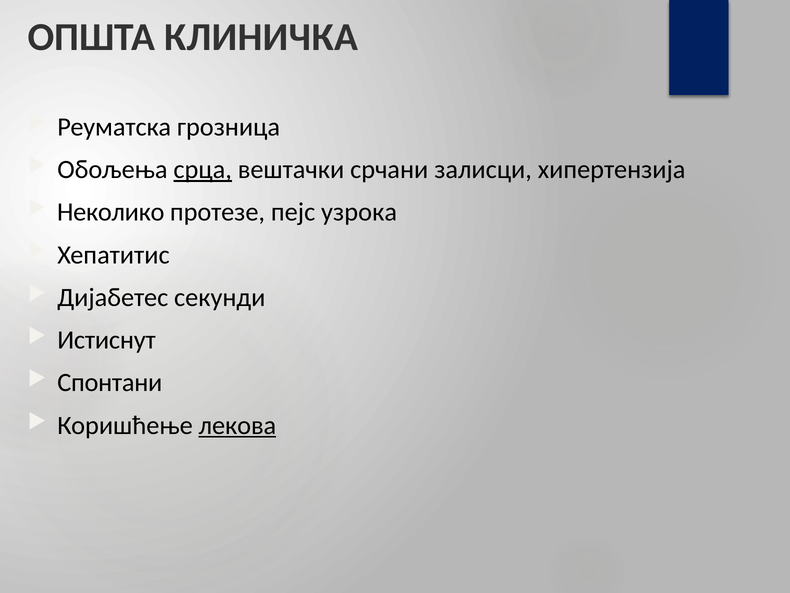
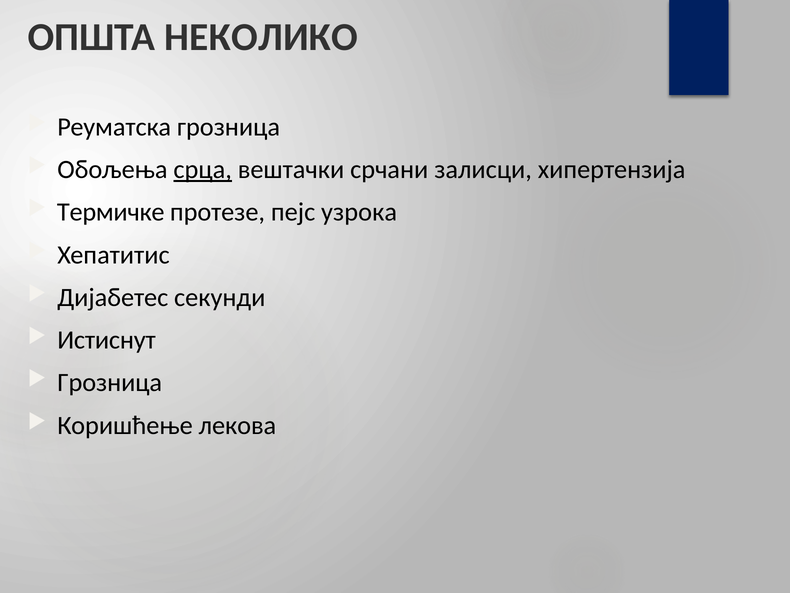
КЛИНИЧКА: КЛИНИЧКА -> НЕКОЛИКО (261, 37)
Неколико: Неколико -> Термичке (111, 212)
Спонтани: Спонтани -> Грозница (110, 382)
лекова underline: present -> none (237, 425)
